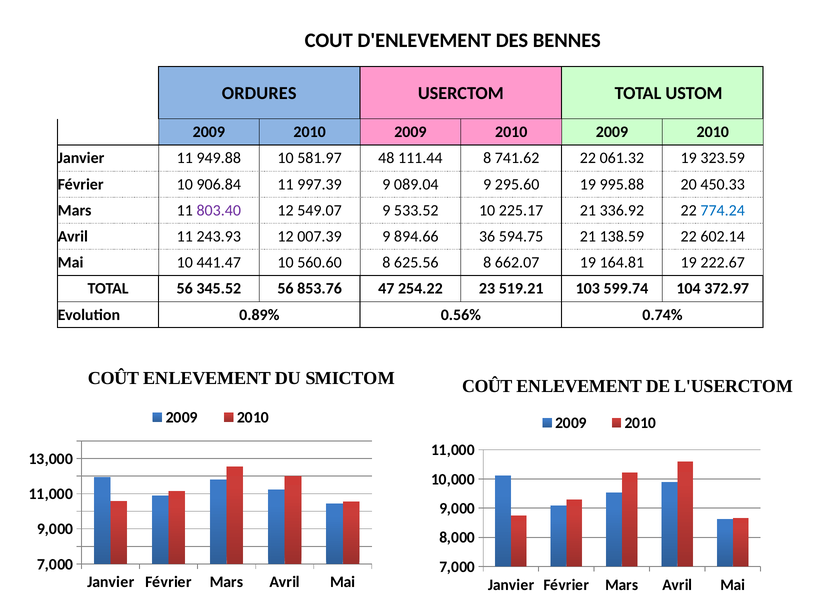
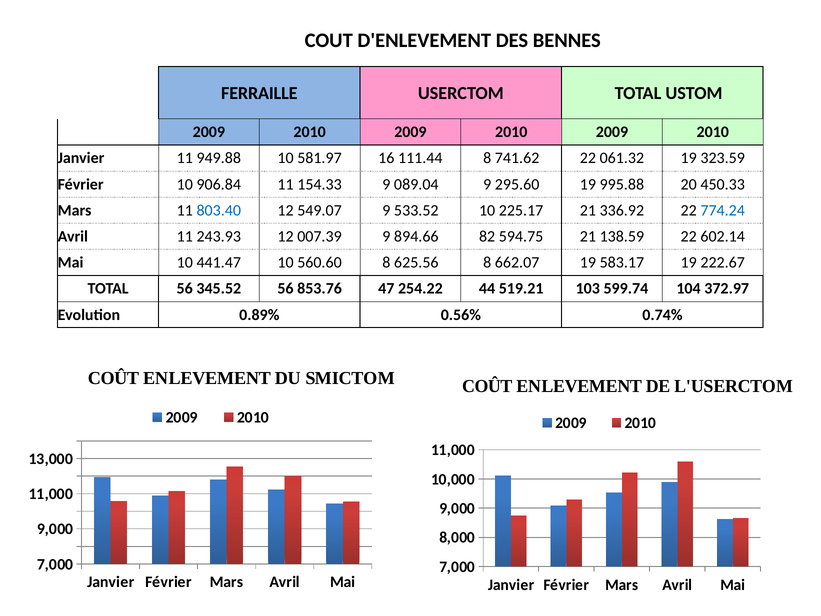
ORDURES: ORDURES -> FERRAILLE (259, 93)
48: 48 -> 16 (386, 158)
997.39: 997.39 -> 154.33 (320, 184)
803.40 colour: purple -> blue (219, 210)
36: 36 -> 82 (487, 236)
164.81: 164.81 -> 583.17 (622, 262)
23: 23 -> 44 (487, 289)
